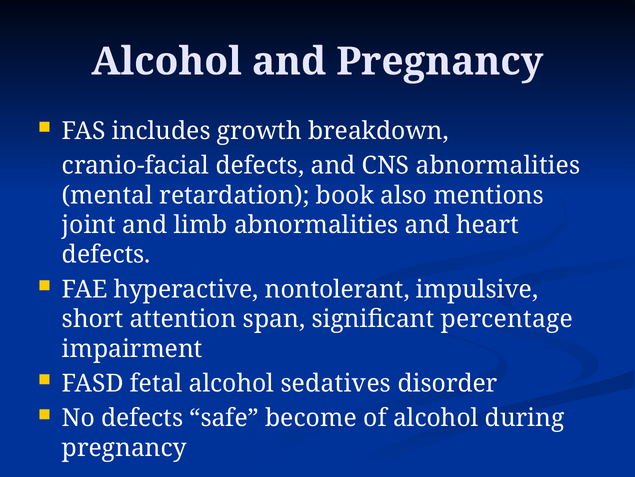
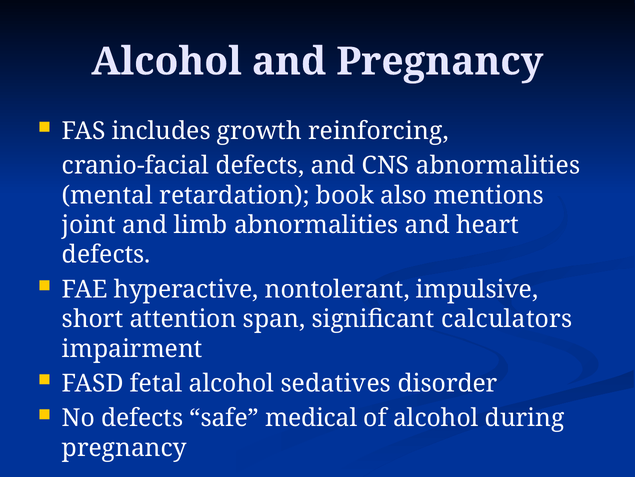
breakdown: breakdown -> reinforcing (378, 131)
percentage: percentage -> calculators (507, 319)
become: become -> medical (311, 417)
